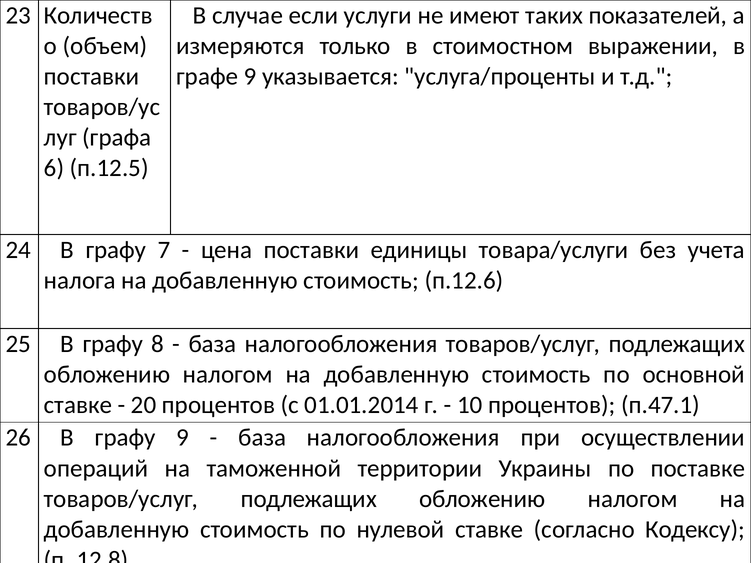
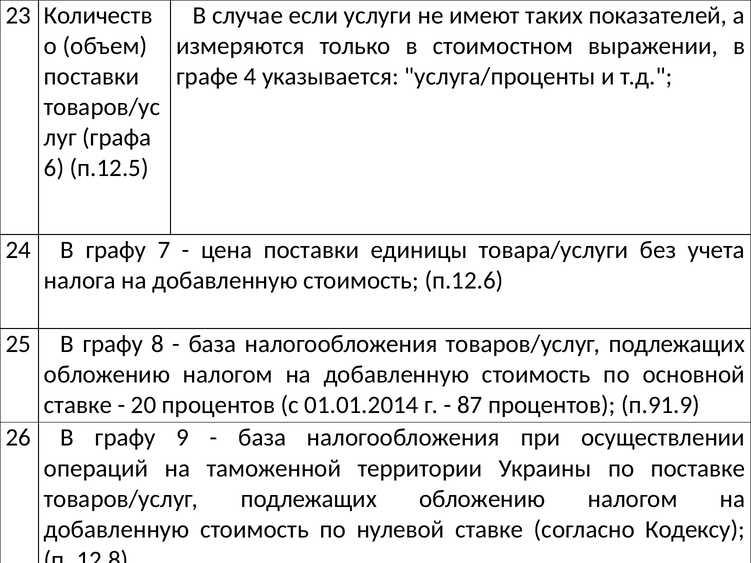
графе 9: 9 -> 4 (250, 77)
10: 10 -> 87 (470, 405)
п.47.1: п.47.1 -> п.91.9 (661, 405)
